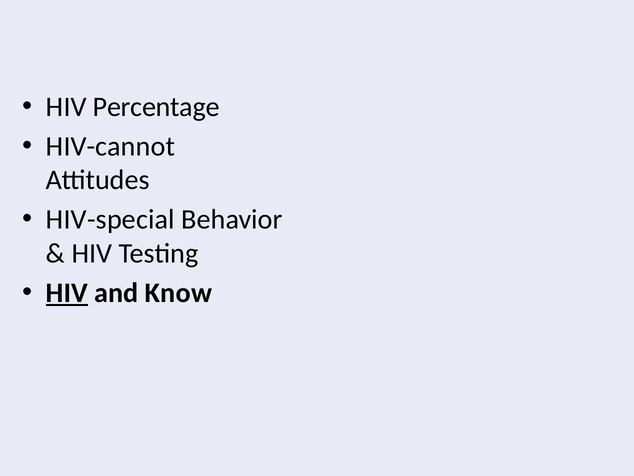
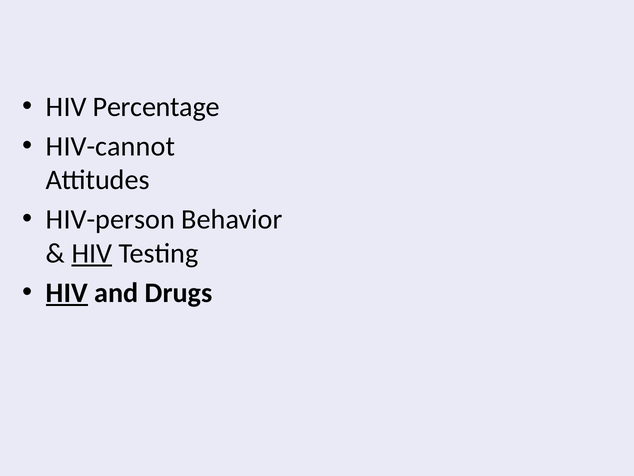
HIV-special: HIV-special -> HIV-person (110, 219)
HIV underline: none -> present (92, 253)
Know: Know -> Drugs (179, 293)
